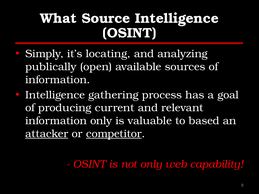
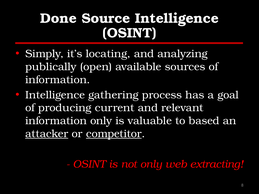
What: What -> Done (58, 18)
capability: capability -> extracting (217, 164)
